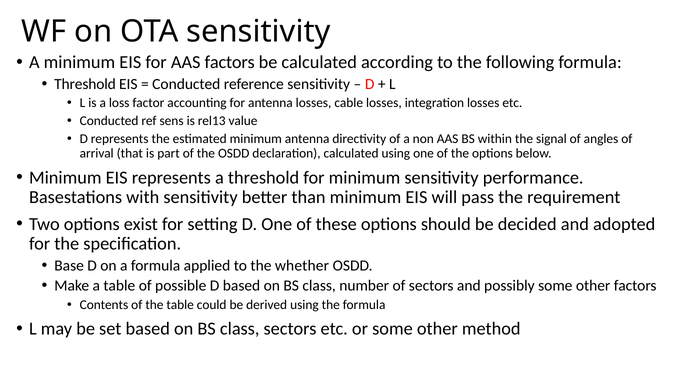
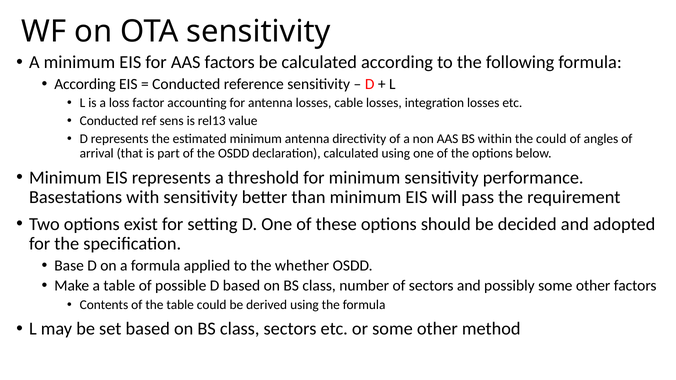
Threshold: Threshold -> According (85, 84)
the signal: signal -> could (551, 139)
